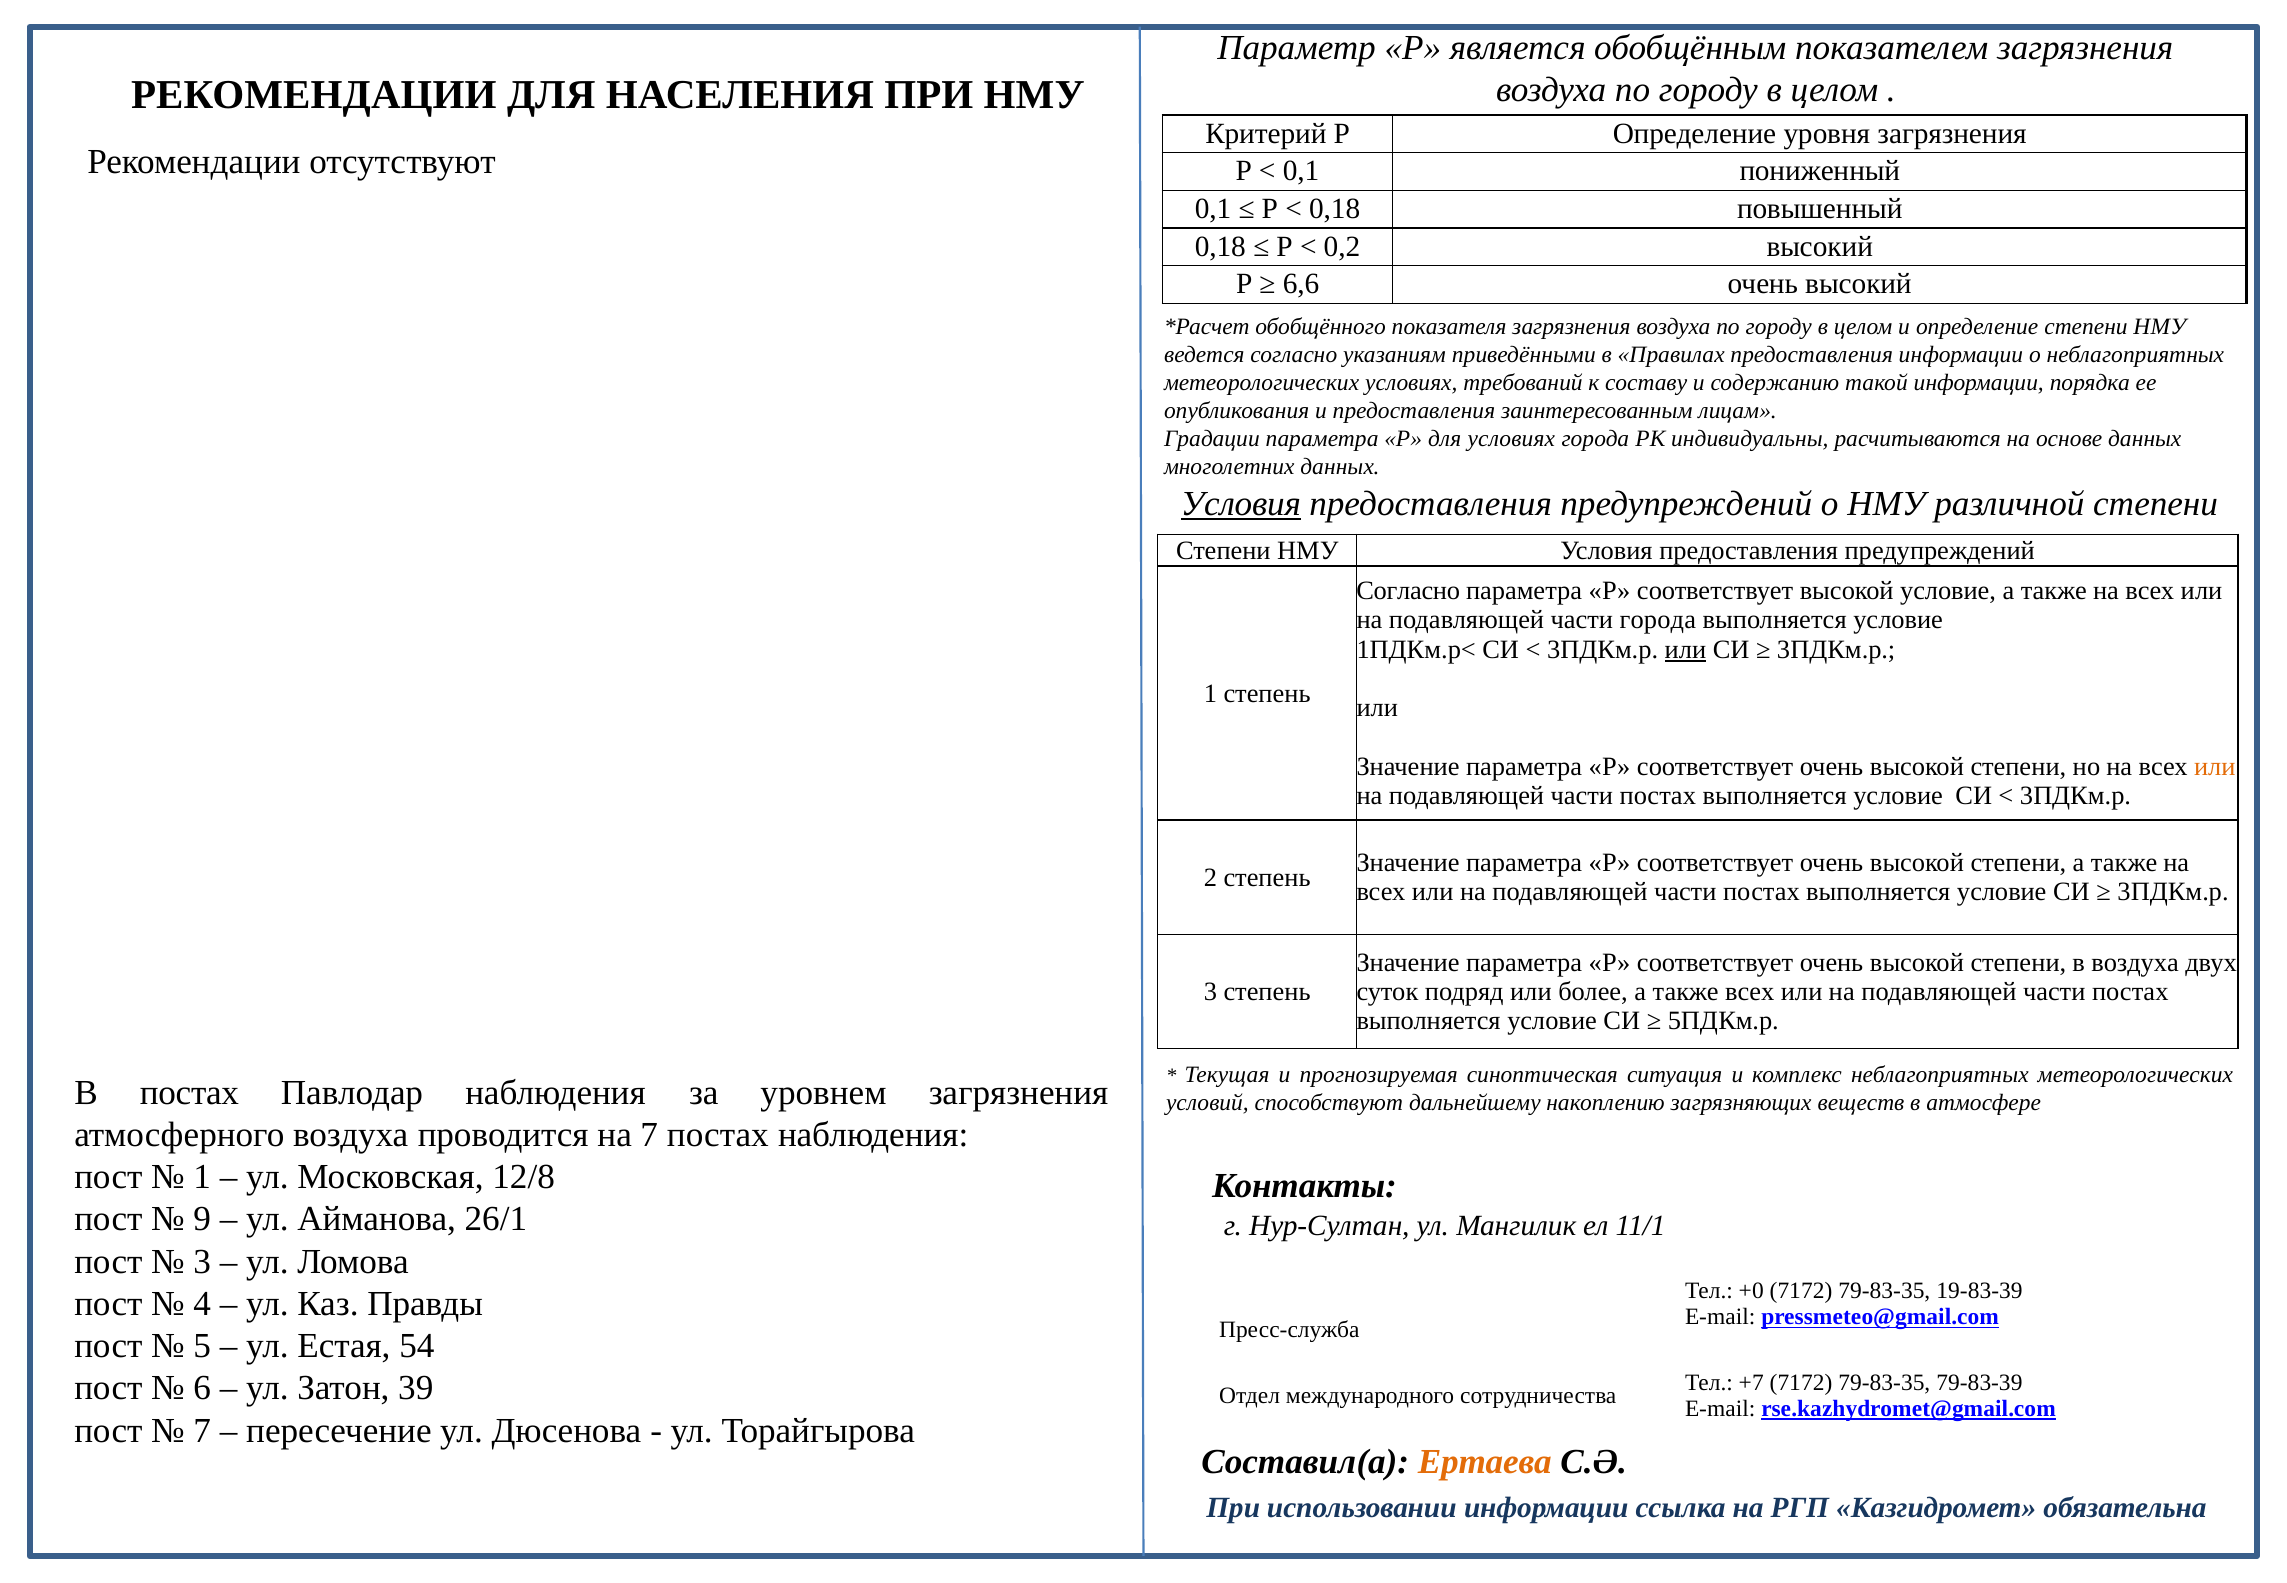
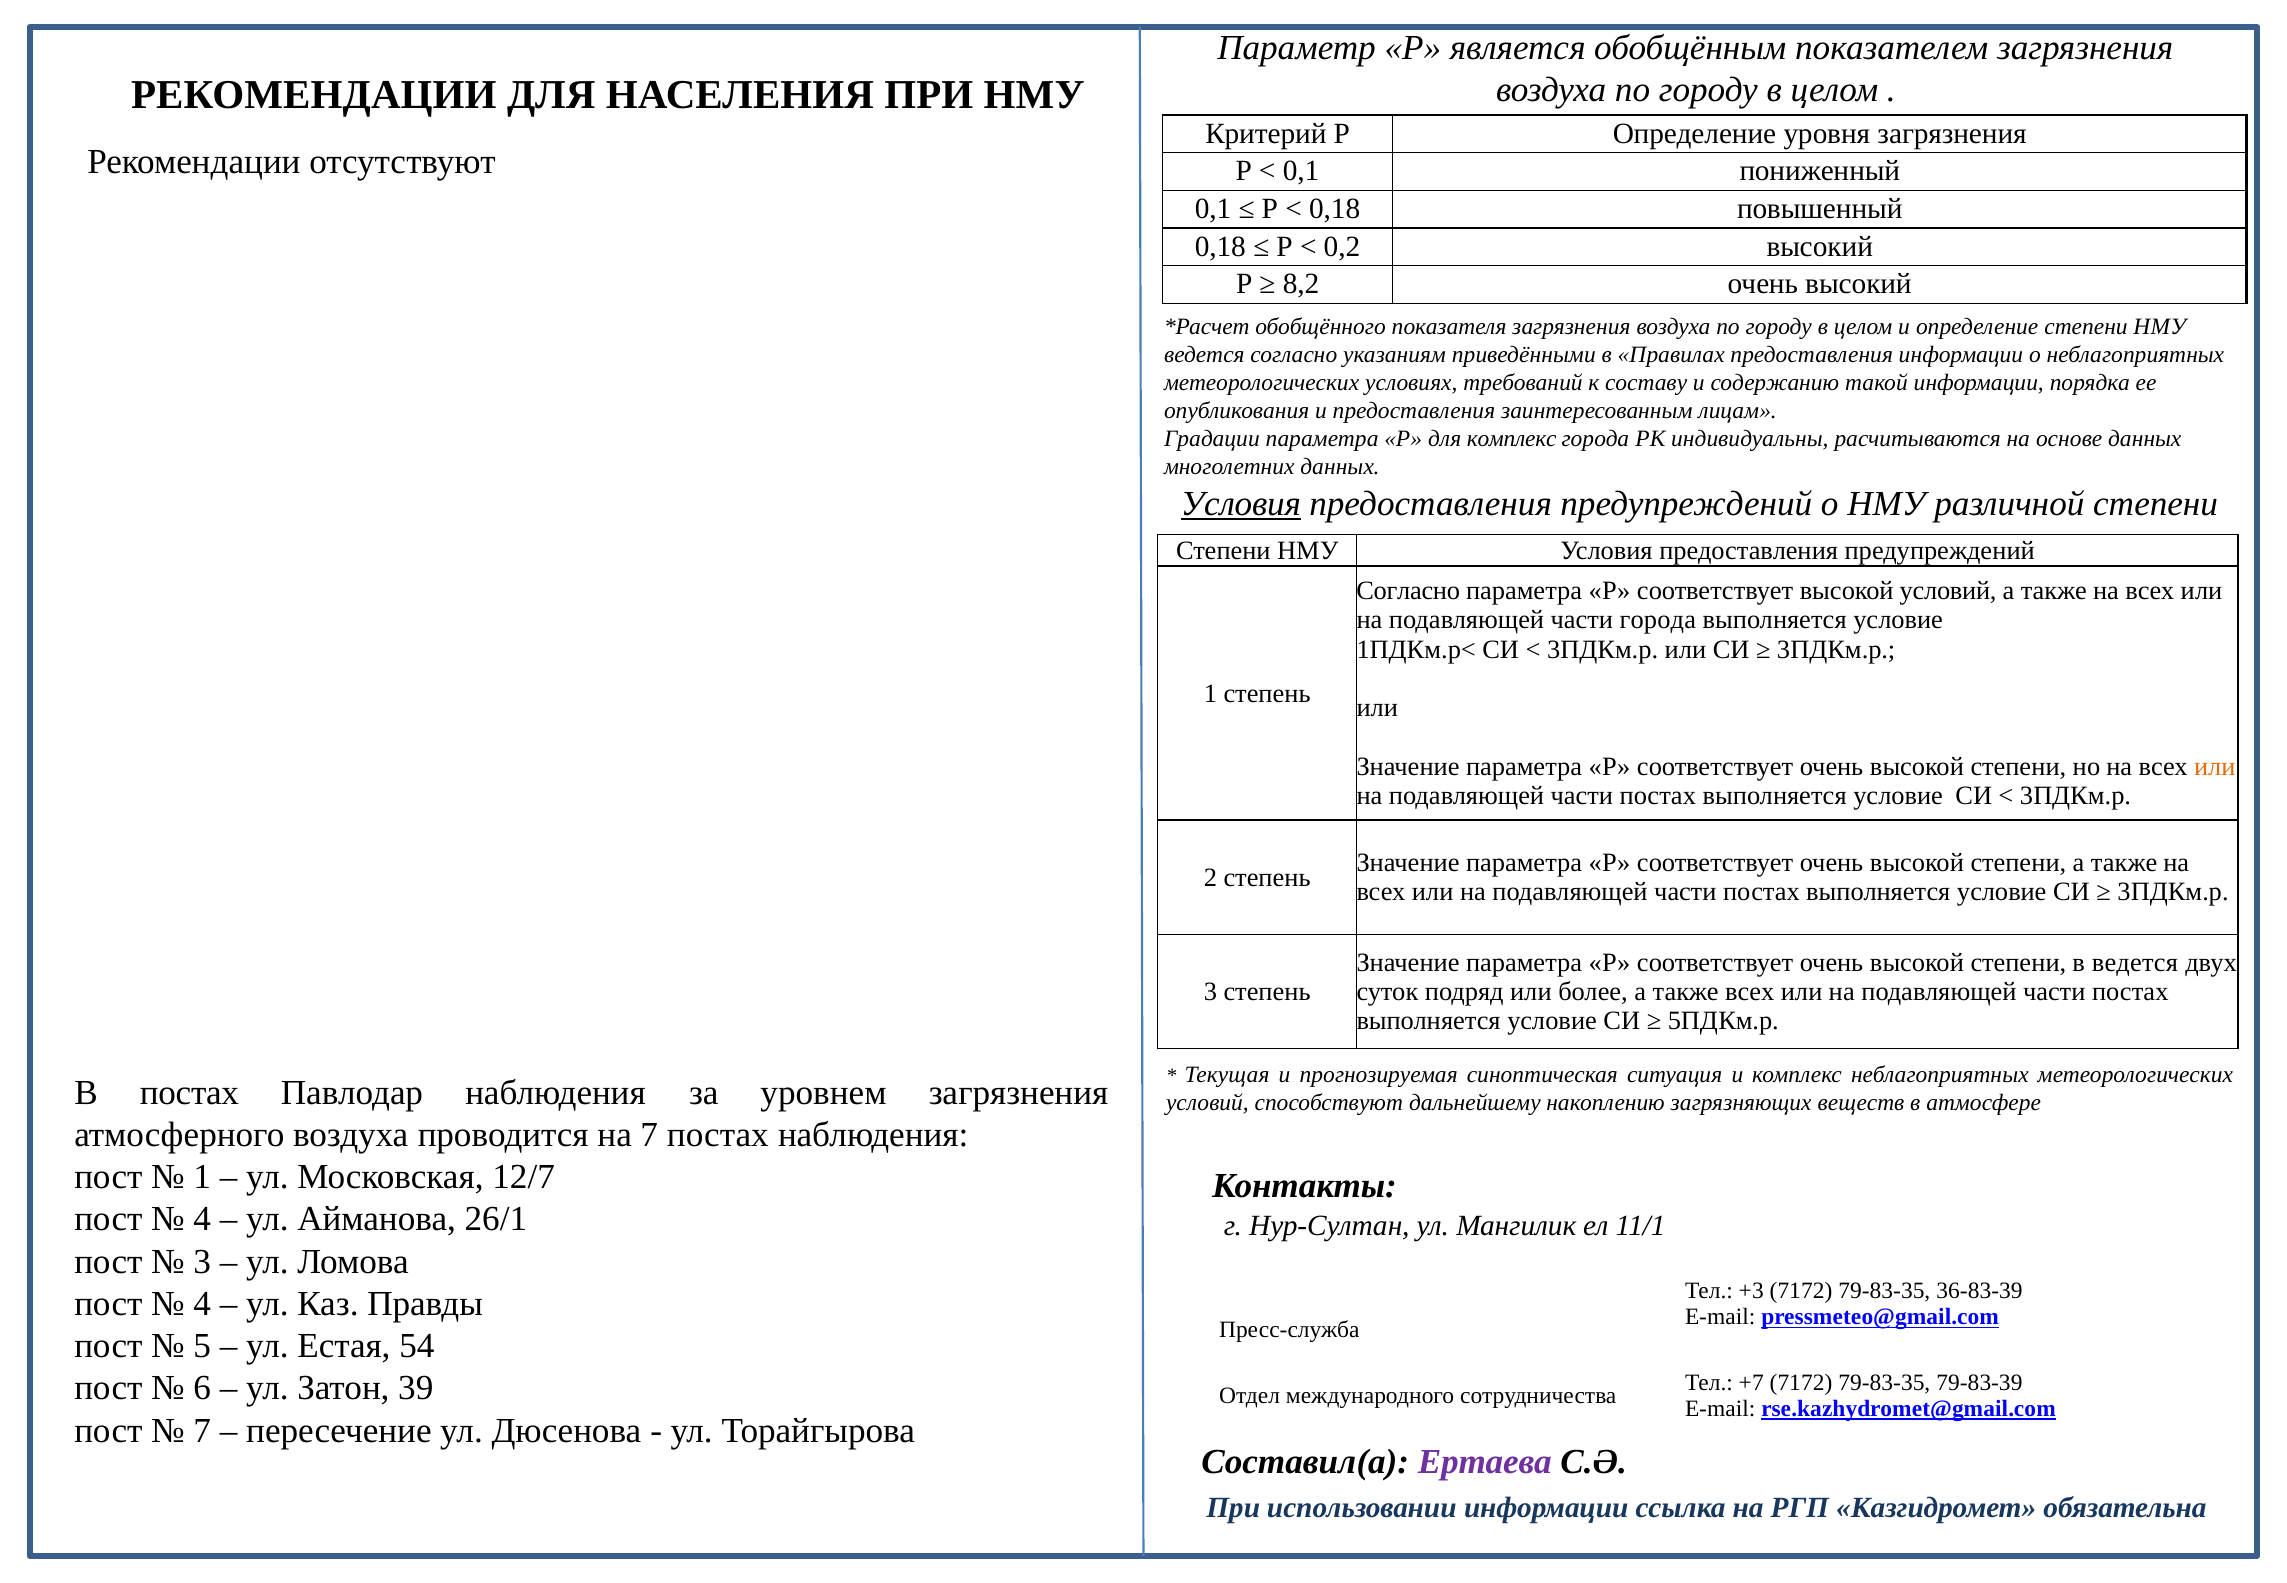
6,6: 6,6 -> 8,2 (1301, 284)
для условиях: условиях -> комплекс (1512, 439)
высокой условие: условие -> условий (1948, 591)
или underline: present -> none (1685, 650)
в воздуха: воздуха -> ведется (2135, 963)
12/8: 12/8 -> 12/7 (524, 1177)
9: 9 -> 4 (202, 1220)
+0: +0 -> +3 (1751, 1291)
19-83-39: 19-83-39 -> 36-83-39 (1979, 1291)
Ертаева colour: orange -> purple (1485, 1462)
